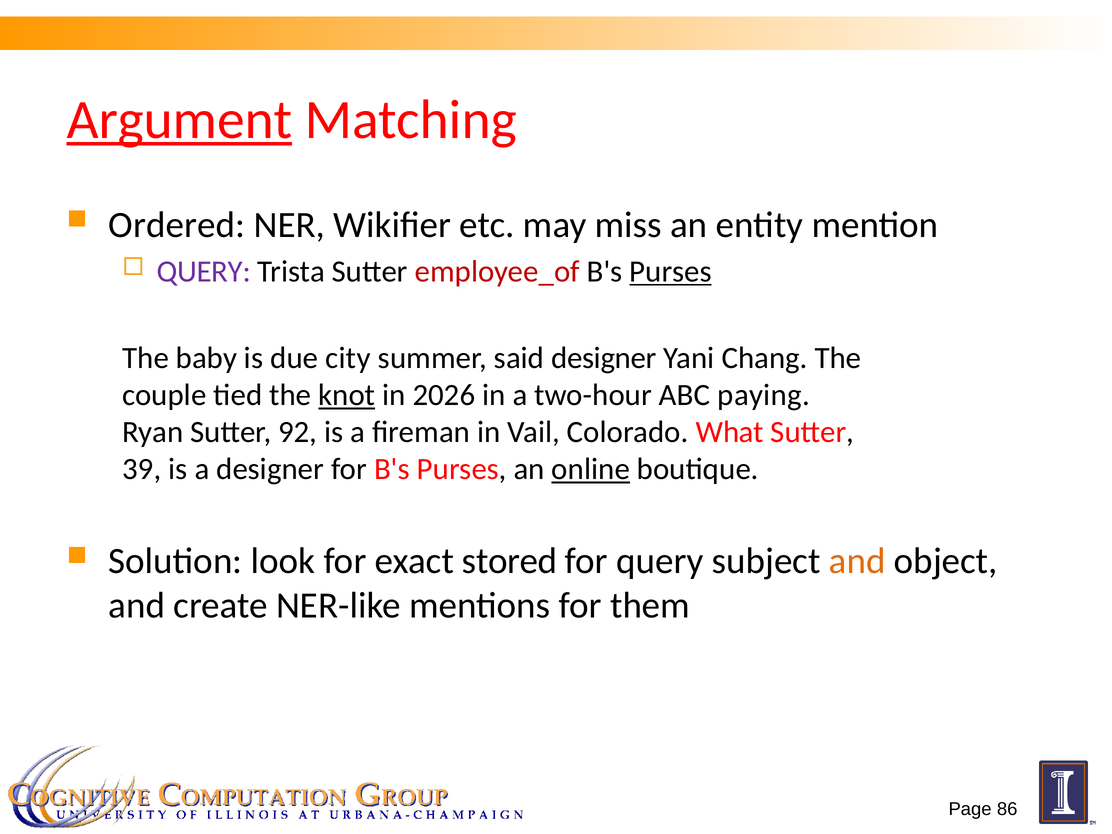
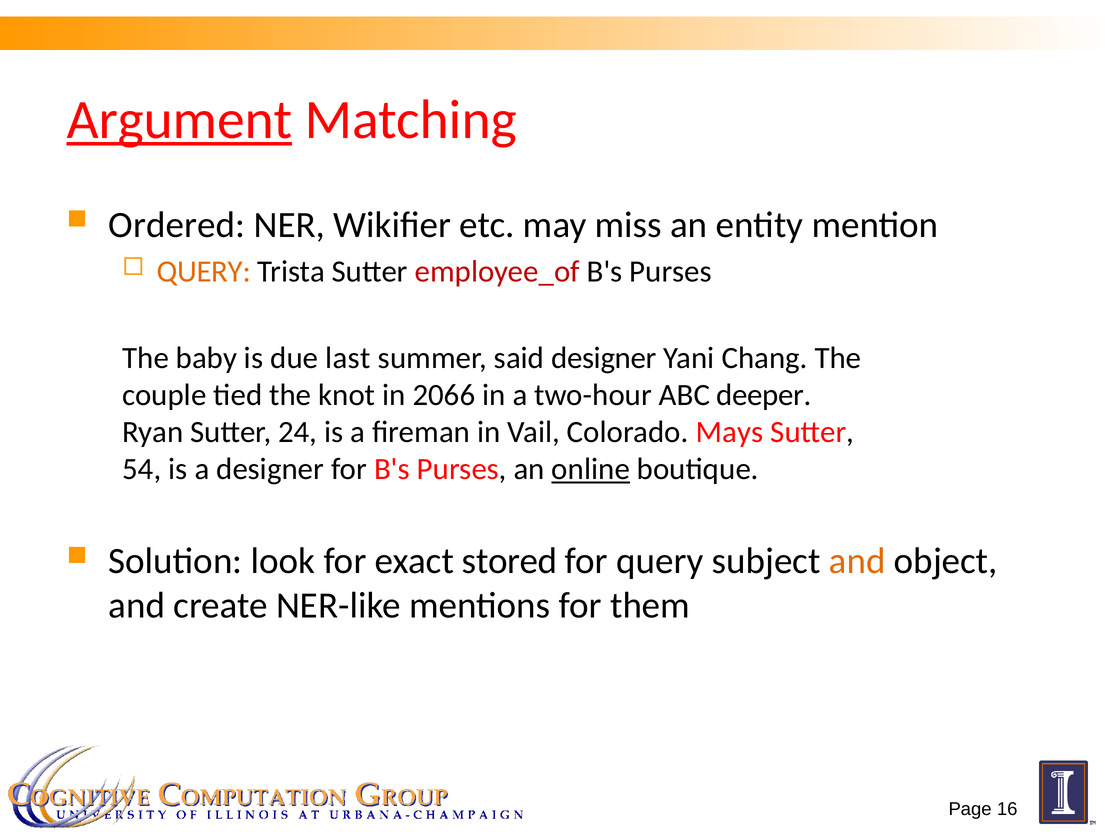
QUERY colour: purple -> orange (204, 272)
Purses underline: present -> none (671, 272)
city: city -> last (348, 358)
knot underline: present -> none (347, 395)
2026: 2026 -> 2066 (444, 395)
paying: paying -> deeper (764, 395)
92: 92 -> 24 (298, 432)
What: What -> Mays (730, 432)
39: 39 -> 54 (142, 469)
86: 86 -> 16 (1007, 809)
